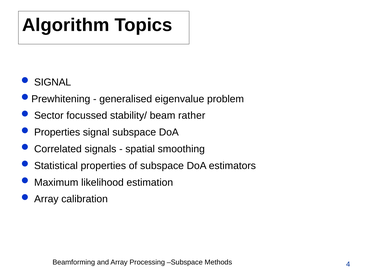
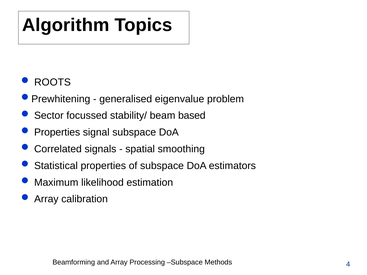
SIGNAL: SIGNAL -> ROOTS (53, 82)
rather: rather -> based (192, 116)
